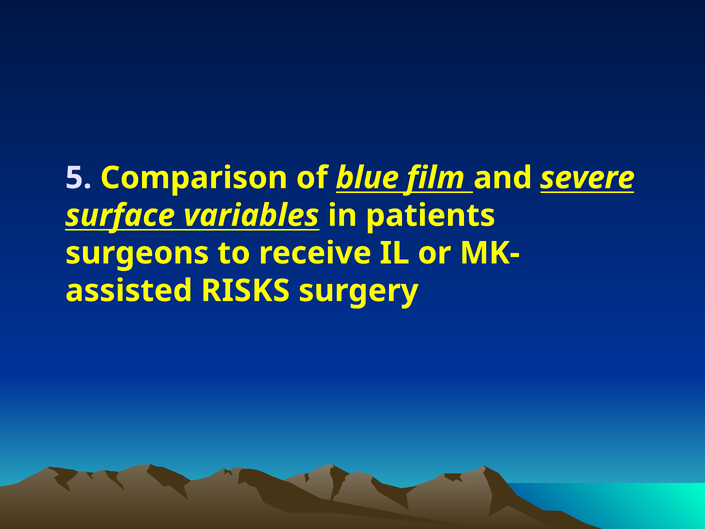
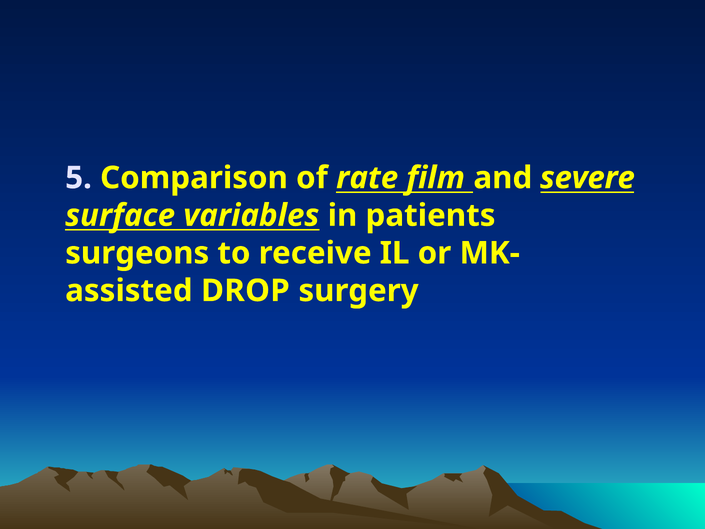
blue: blue -> rate (367, 178)
RISKS: RISKS -> DROP (245, 291)
